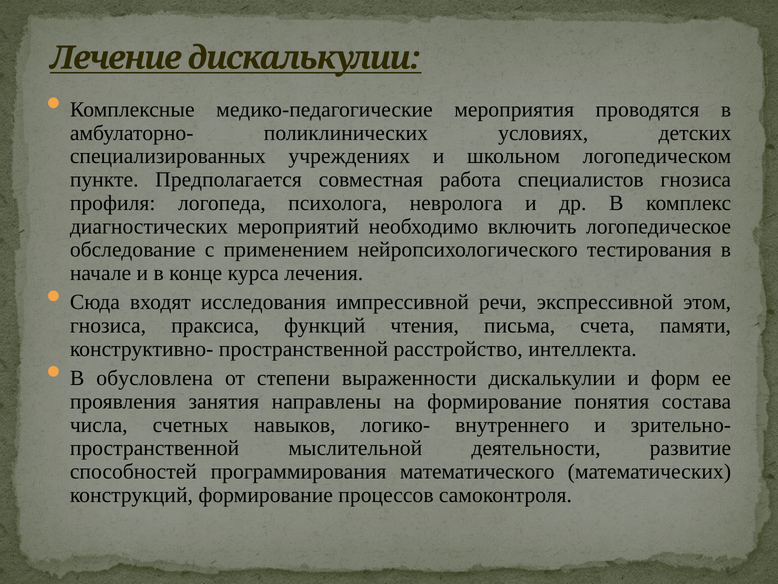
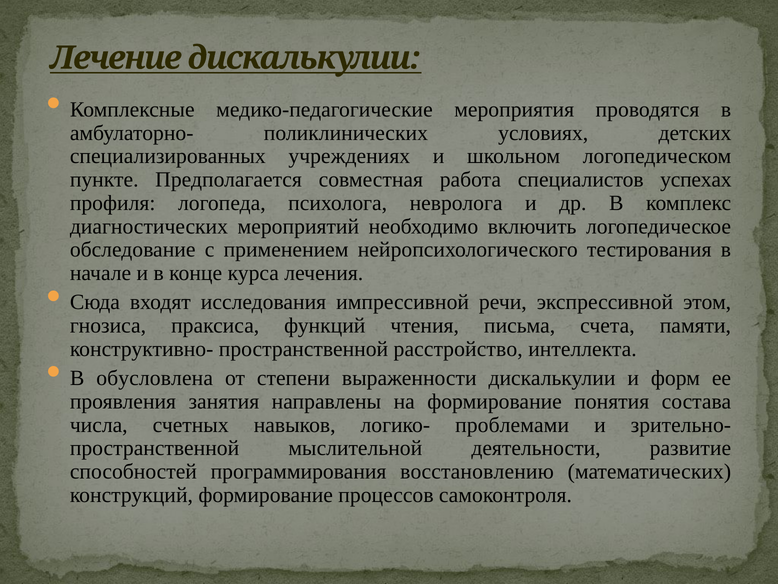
специалистов гнозиса: гнозиса -> успехах (696, 180)
внутреннего: внутреннего -> проблемами (512, 425)
математического: математического -> восстановлению (477, 471)
